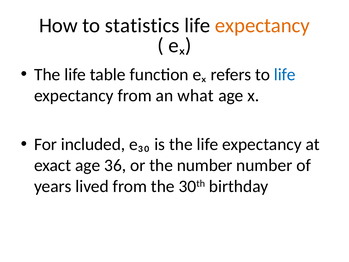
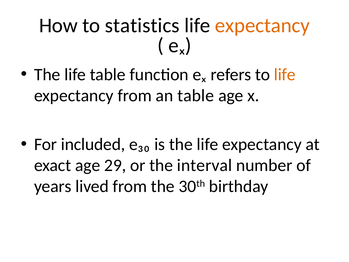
life colour: blue -> orange (285, 75)
an what: what -> table (196, 95)
36: 36 -> 29 (115, 165)
the number: number -> interval (205, 165)
